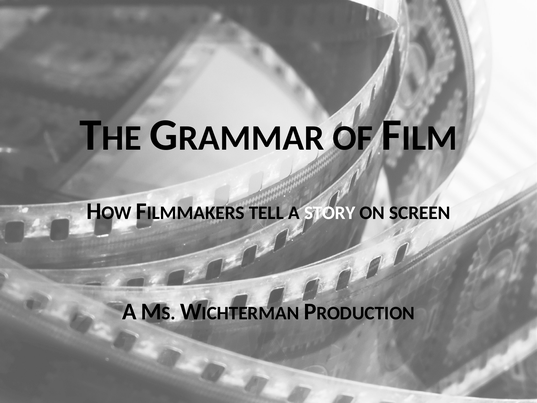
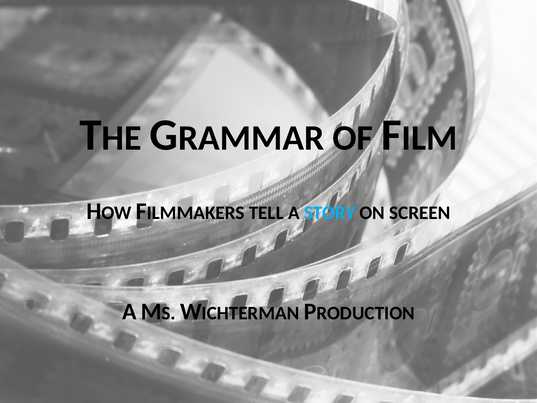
STORY colour: white -> light blue (330, 213)
